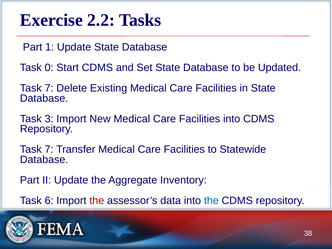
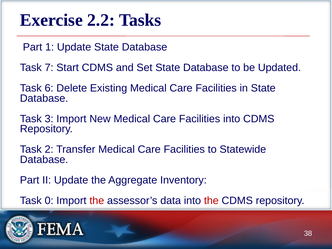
0: 0 -> 7 (49, 68)
7: 7 -> 6 (49, 88)
7: 7 -> 2 (49, 149)
6: 6 -> 0 (49, 201)
the colour: blue -> red (211, 201)
